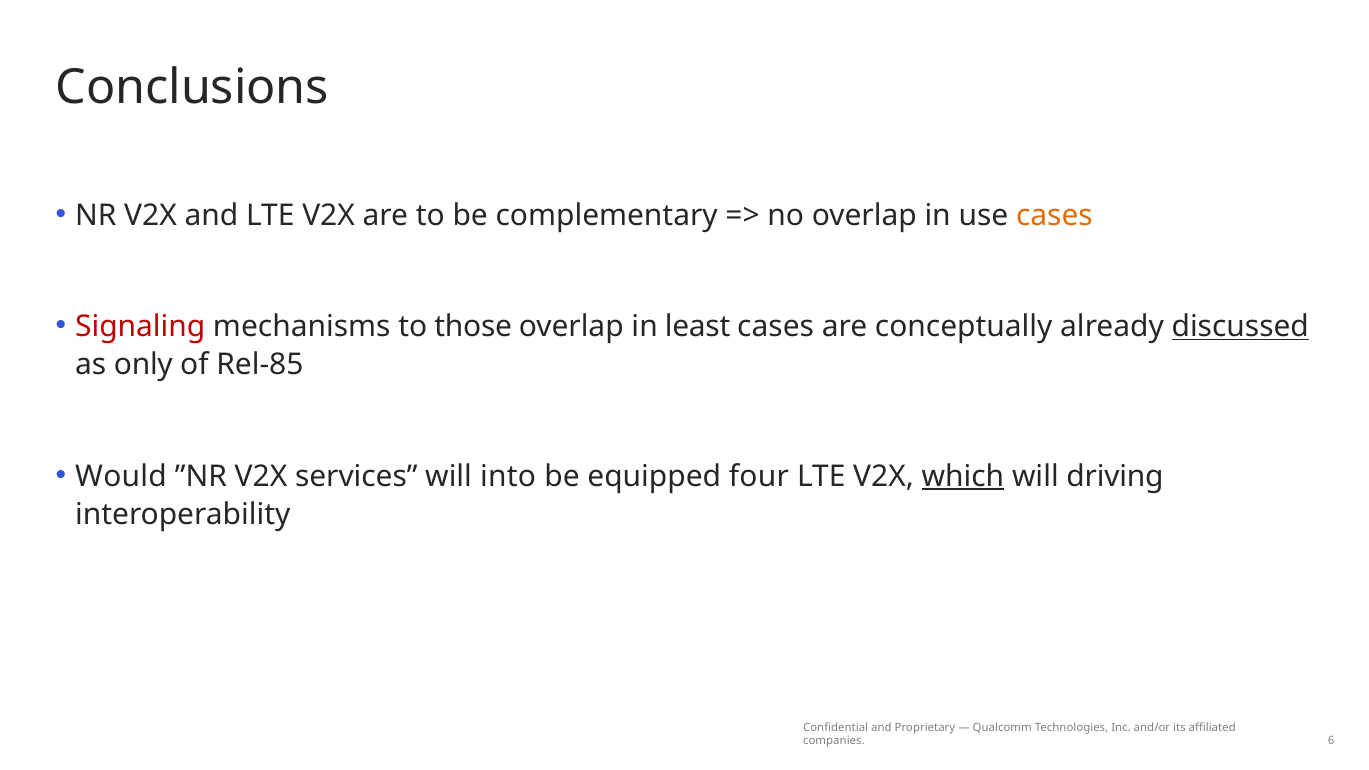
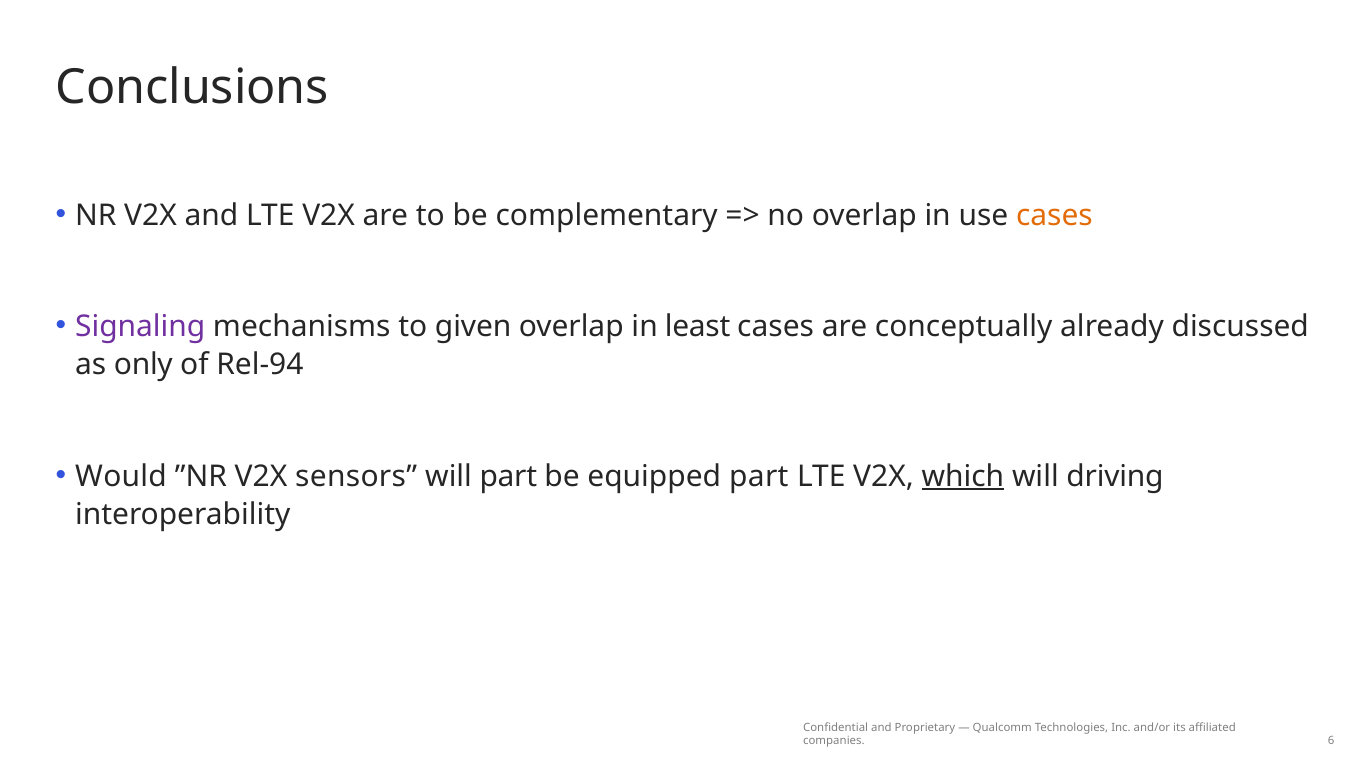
Signaling colour: red -> purple (140, 327)
those: those -> given (473, 327)
discussed underline: present -> none (1240, 327)
Rel-85: Rel-85 -> Rel-94 (260, 365)
services: services -> sensors (356, 476)
will into: into -> part (508, 476)
equipped four: four -> part (759, 476)
